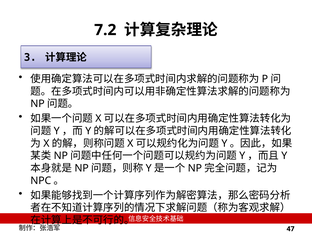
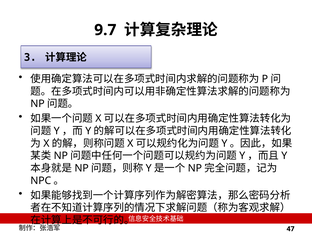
7.2: 7.2 -> 9.7 (105, 30)
